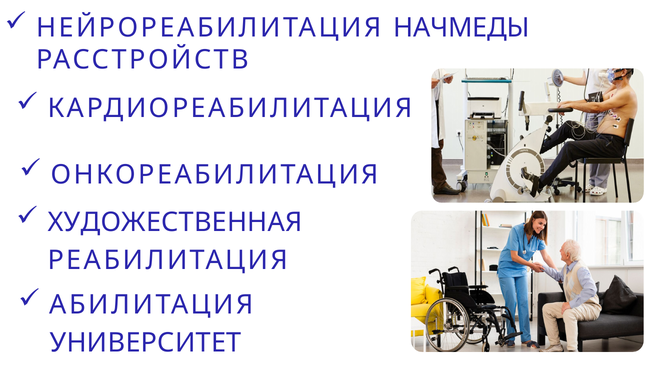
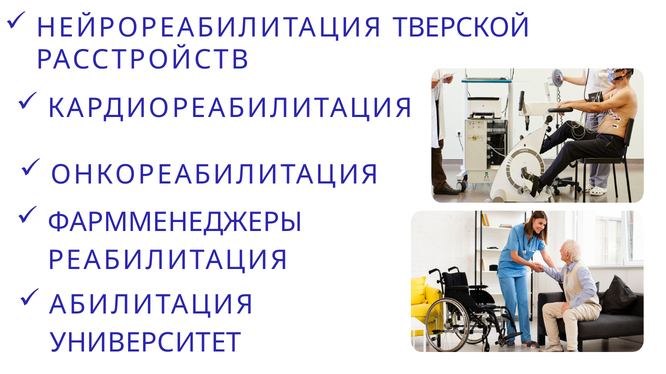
НАЧМЕДЫ: НАЧМЕДЫ -> ТВЕРСКОЙ (461, 28)
ХУДОЖЕСТВЕННАЯ: ХУДОЖЕСТВЕННАЯ -> ФАРММЕНЕДЖЕРЫ (175, 223)
